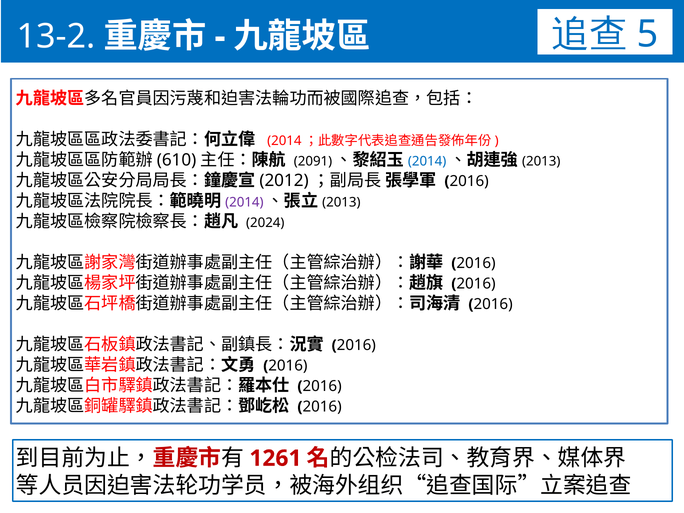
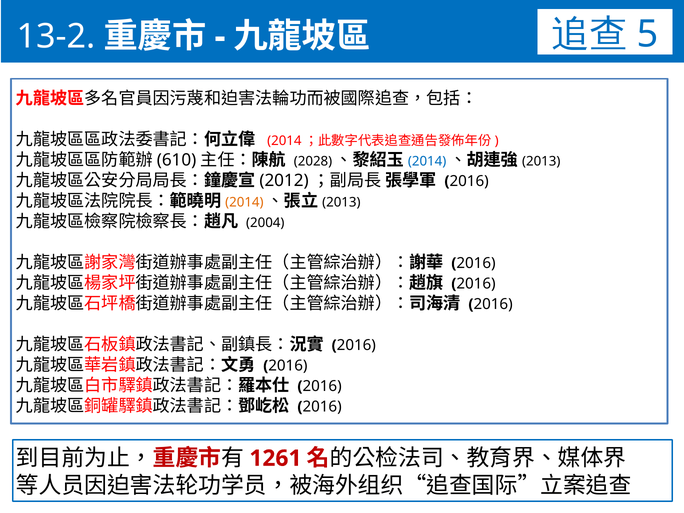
2091: 2091 -> 2028 (313, 161)
2014 colour: purple -> orange (244, 202)
2024: 2024 -> 2004 (265, 223)
